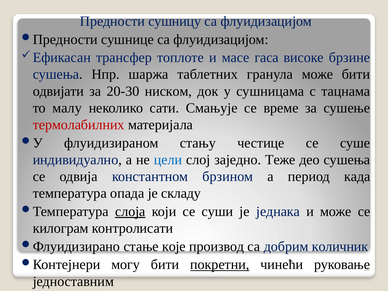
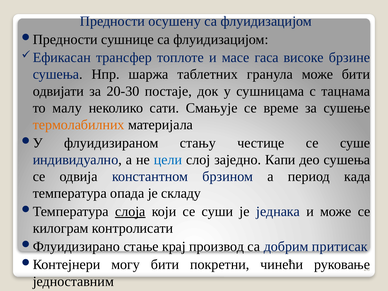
сушницу: сушницу -> осушену (175, 21)
ниском: ниском -> постаје (168, 91)
термолабилних colour: red -> orange (79, 125)
Теже: Теже -> Капи (280, 160)
које: које -> крај (174, 246)
количник: количник -> притисак (340, 246)
покретни underline: present -> none (220, 265)
